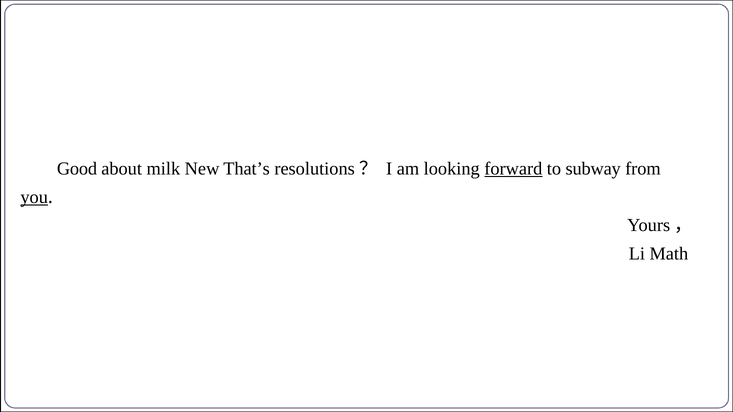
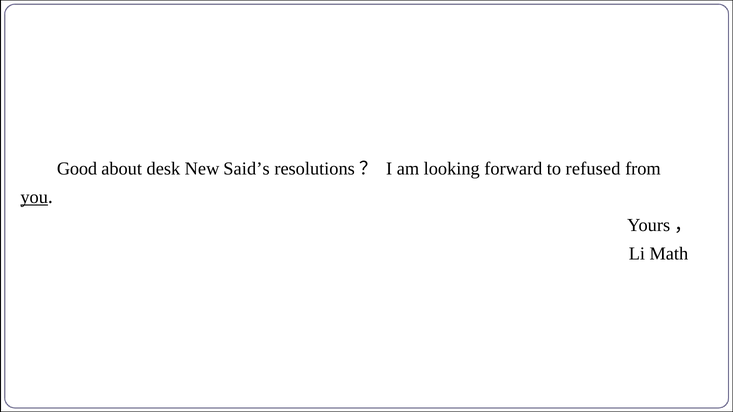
milk: milk -> desk (163, 169)
That’s: That’s -> Said’s (246, 169)
forward underline: present -> none (513, 169)
subway: subway -> refused (593, 169)
